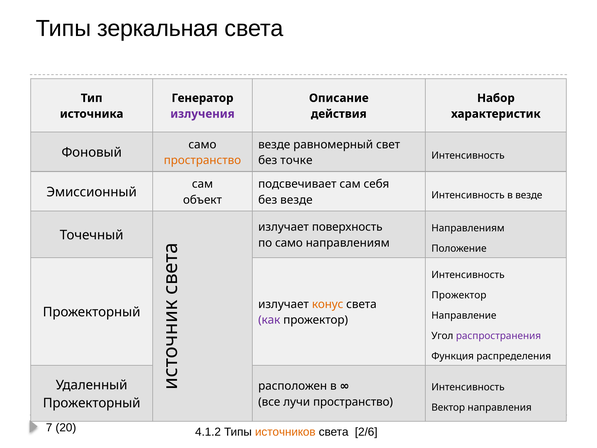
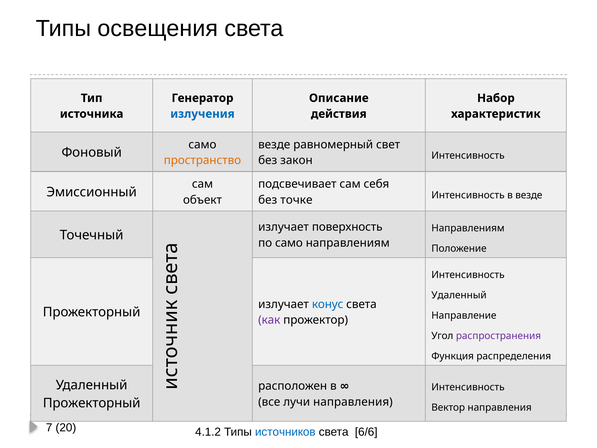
зеркальная: зеркальная -> освещения (158, 28)
излучения colour: purple -> blue (202, 114)
точке: точке -> закон (296, 160)
без везде: везде -> точке (296, 200)
Прожектор: Прожектор -> Удаленный (459, 295)
конус colour: orange -> blue (328, 304)
лучи пространство: пространство -> направления (353, 402)
источников colour: orange -> blue (285, 432)
2/6: 2/6 -> 6/6 (366, 432)
